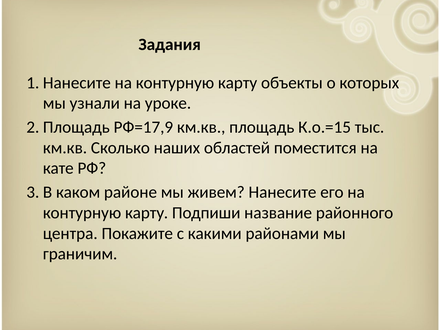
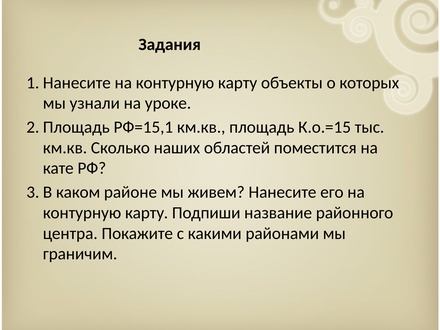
РФ=17,9: РФ=17,9 -> РФ=15,1 (143, 127)
